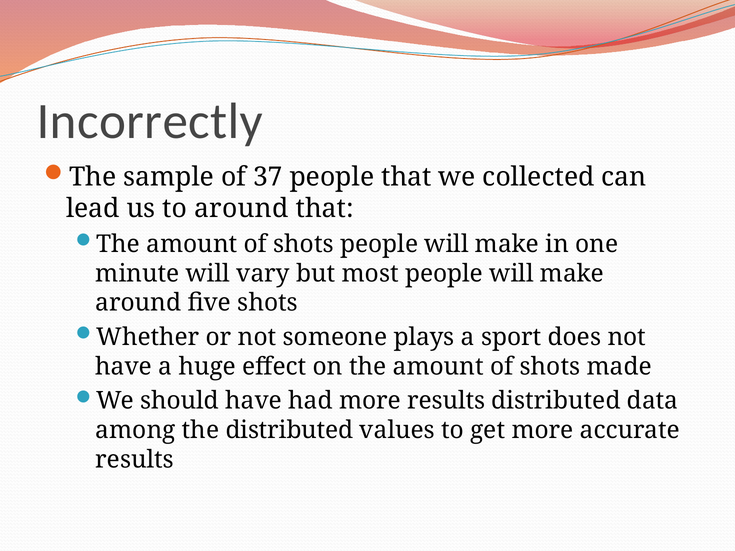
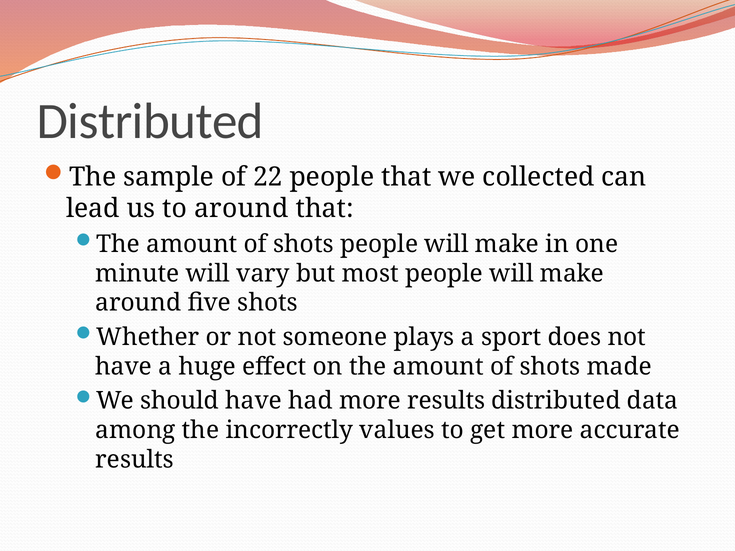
Incorrectly: Incorrectly -> Distributed (150, 121)
37: 37 -> 22 (268, 177)
the distributed: distributed -> incorrectly (289, 430)
